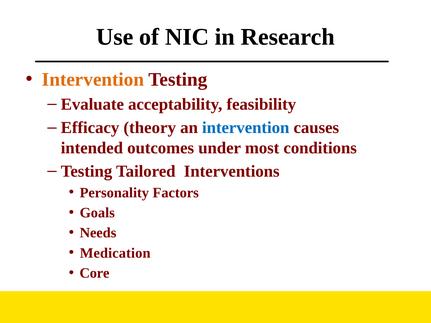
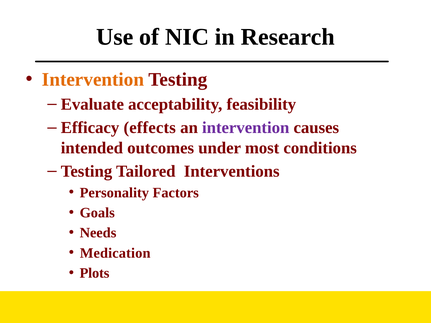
theory: theory -> effects (150, 128)
intervention colour: blue -> purple (246, 128)
Core: Core -> Plots (94, 273)
